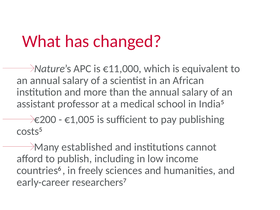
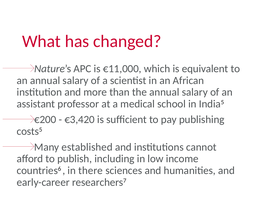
€1,005: €1,005 -> €3,420 (80, 120)
freely: freely -> there (91, 171)
